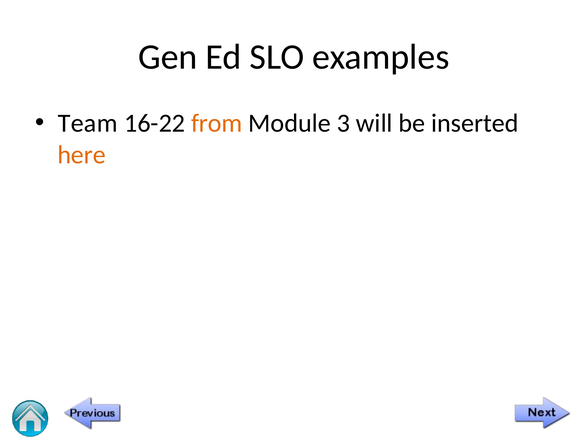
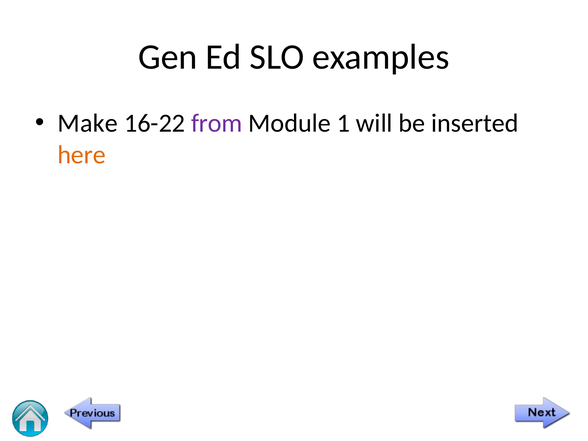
Team: Team -> Make (88, 123)
from colour: orange -> purple (217, 123)
3: 3 -> 1 (343, 123)
